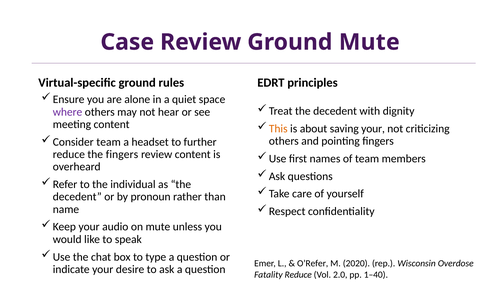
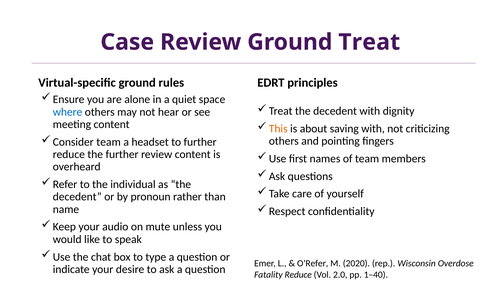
Ground Mute: Mute -> Treat (369, 42)
where colour: purple -> blue (68, 112)
saving your: your -> with (373, 129)
the fingers: fingers -> further (122, 154)
